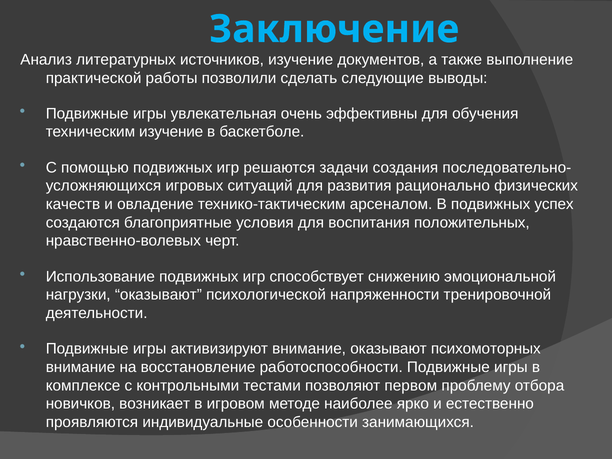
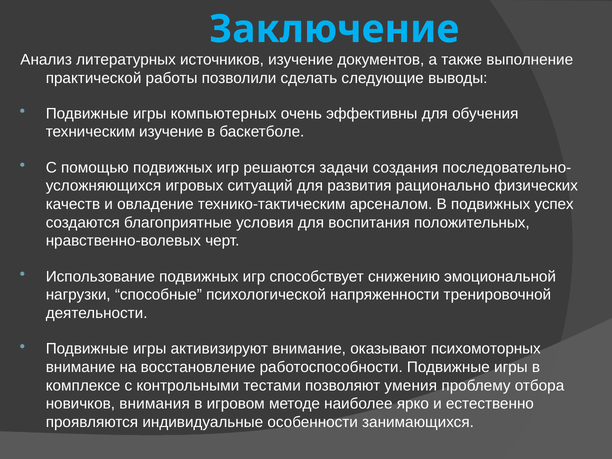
увлекательная: увлекательная -> компьютерных (224, 114)
нагрузки оказывают: оказывают -> способные (158, 295)
первом: первом -> умения (411, 386)
возникает: возникает -> внимания (155, 404)
